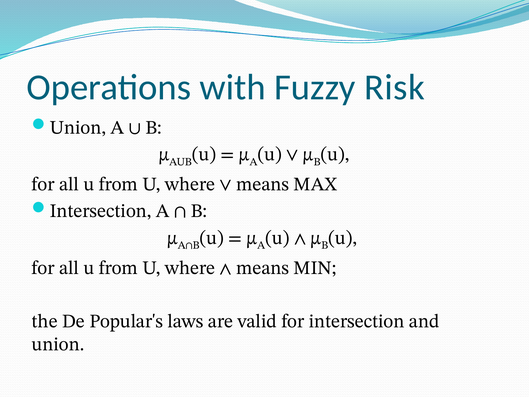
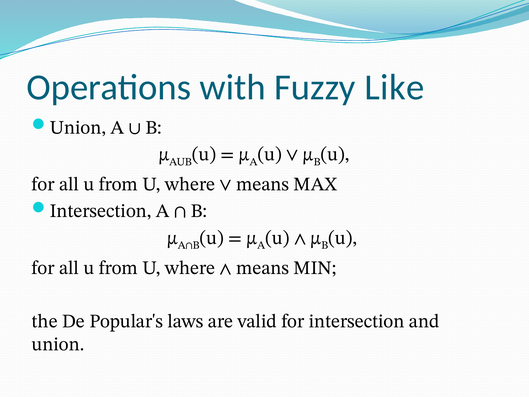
Risk: Risk -> Like (394, 87)
